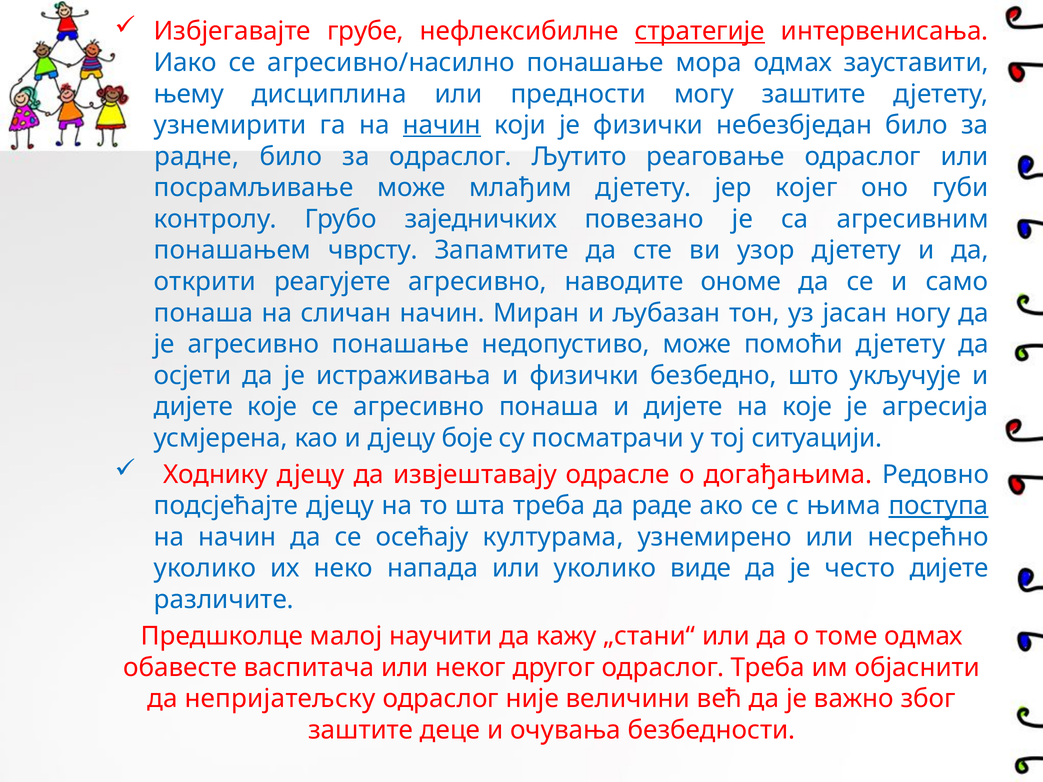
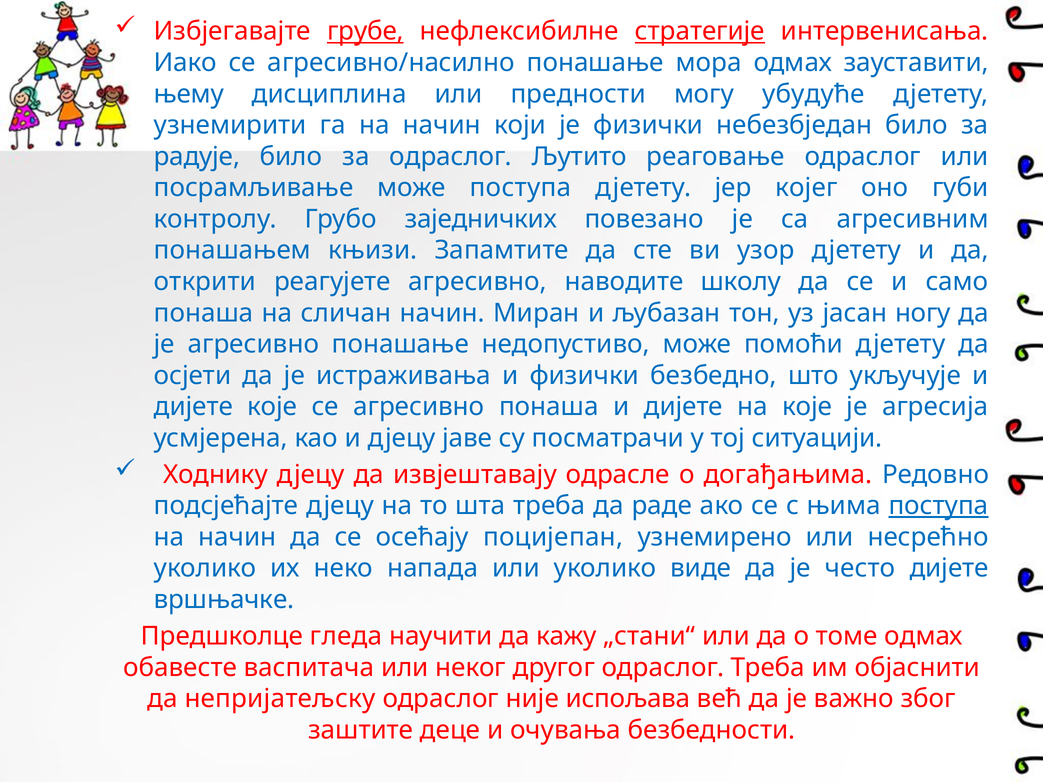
грубе underline: none -> present (365, 31)
могу заштите: заштите -> убудуће (814, 94)
начин underline: present -> none (442, 125)
радне: радне -> радује (197, 157)
може млађим: млађим -> поступа (520, 188)
чврсту: чврсту -> књизи (373, 250)
ономе: ономе -> школу (741, 282)
боје: боје -> јаве (467, 438)
културама: културама -> поцијепан (553, 537)
различите: различите -> вршњачке (224, 600)
малој: малој -> гледа (346, 636)
величини: величини -> испољава (628, 699)
